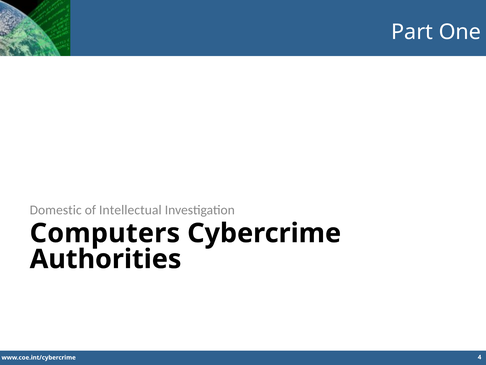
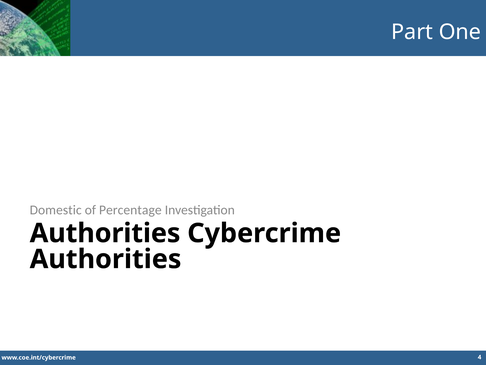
Intellectual: Intellectual -> Percentage (130, 210)
Computers: Computers -> Authorities (105, 233)
